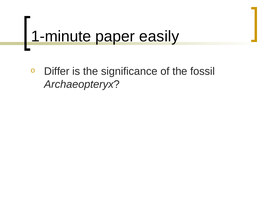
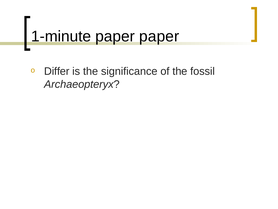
paper easily: easily -> paper (159, 36)
